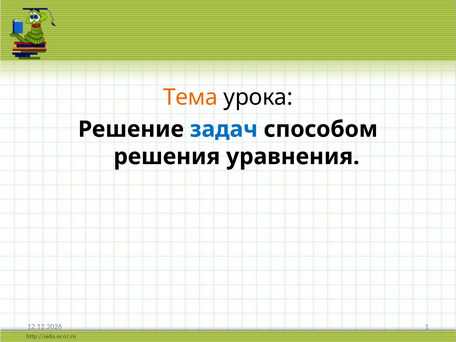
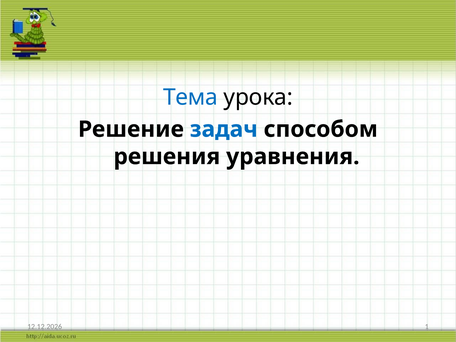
Тема colour: orange -> blue (190, 97)
